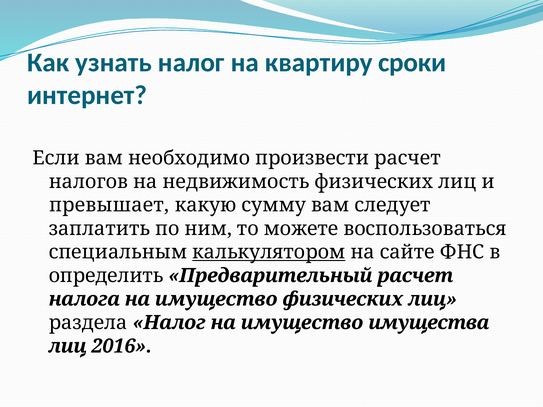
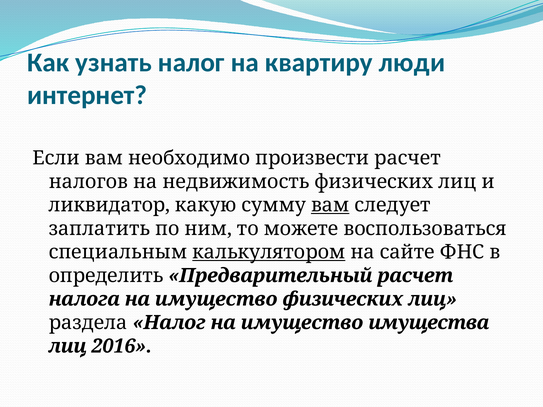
сроки: сроки -> люди (412, 63)
превышает: превышает -> ликвидатор (109, 205)
вам underline: none -> present (330, 205)
